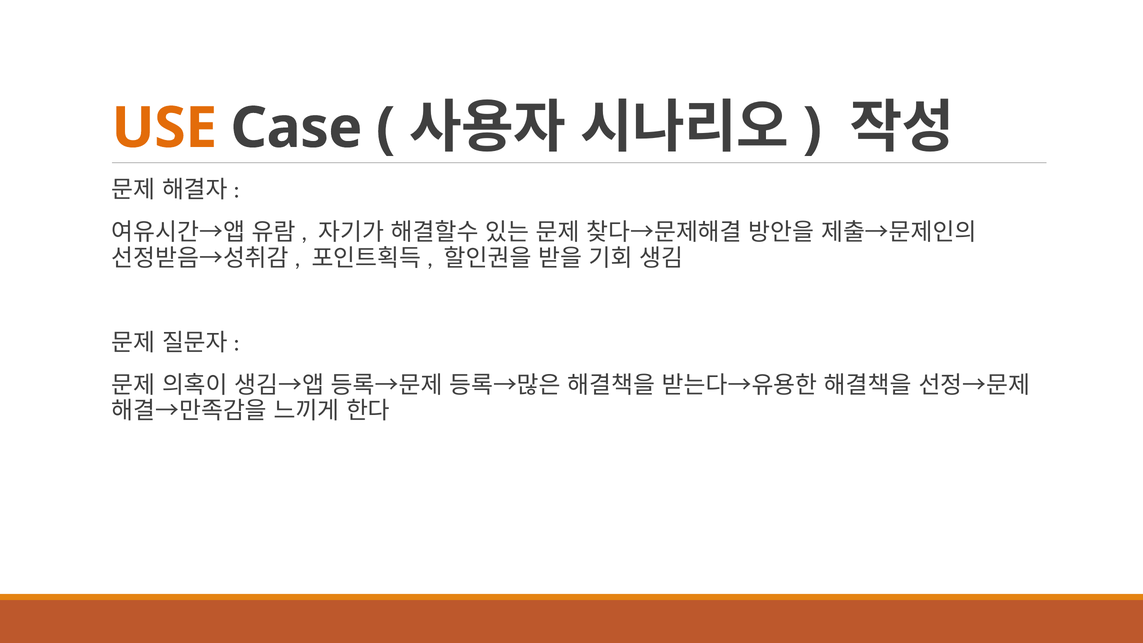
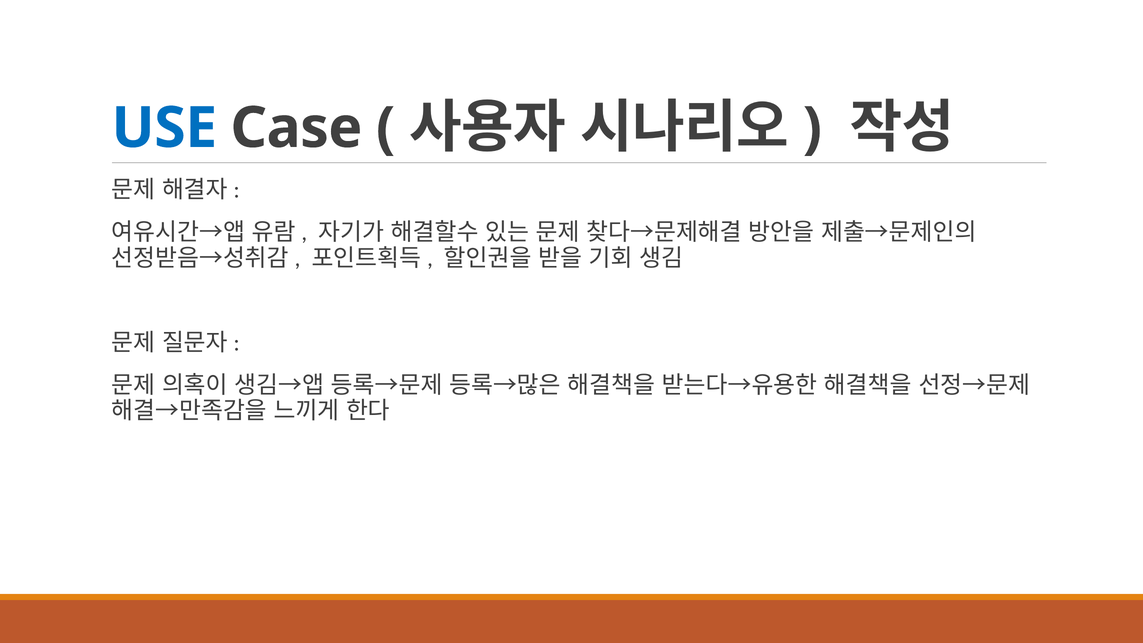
USE colour: orange -> blue (164, 128)
